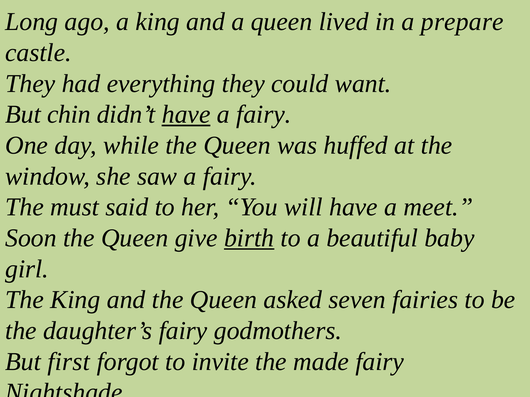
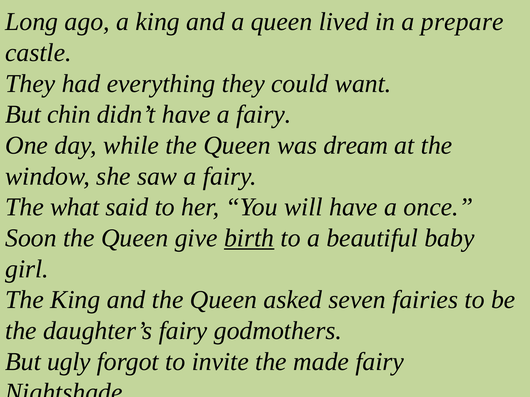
have underline: present -> none (186, 115)
huffed: huffed -> dream (356, 146)
must: must -> what (75, 207)
meet: meet -> once (438, 207)
first: first -> ugly (69, 362)
